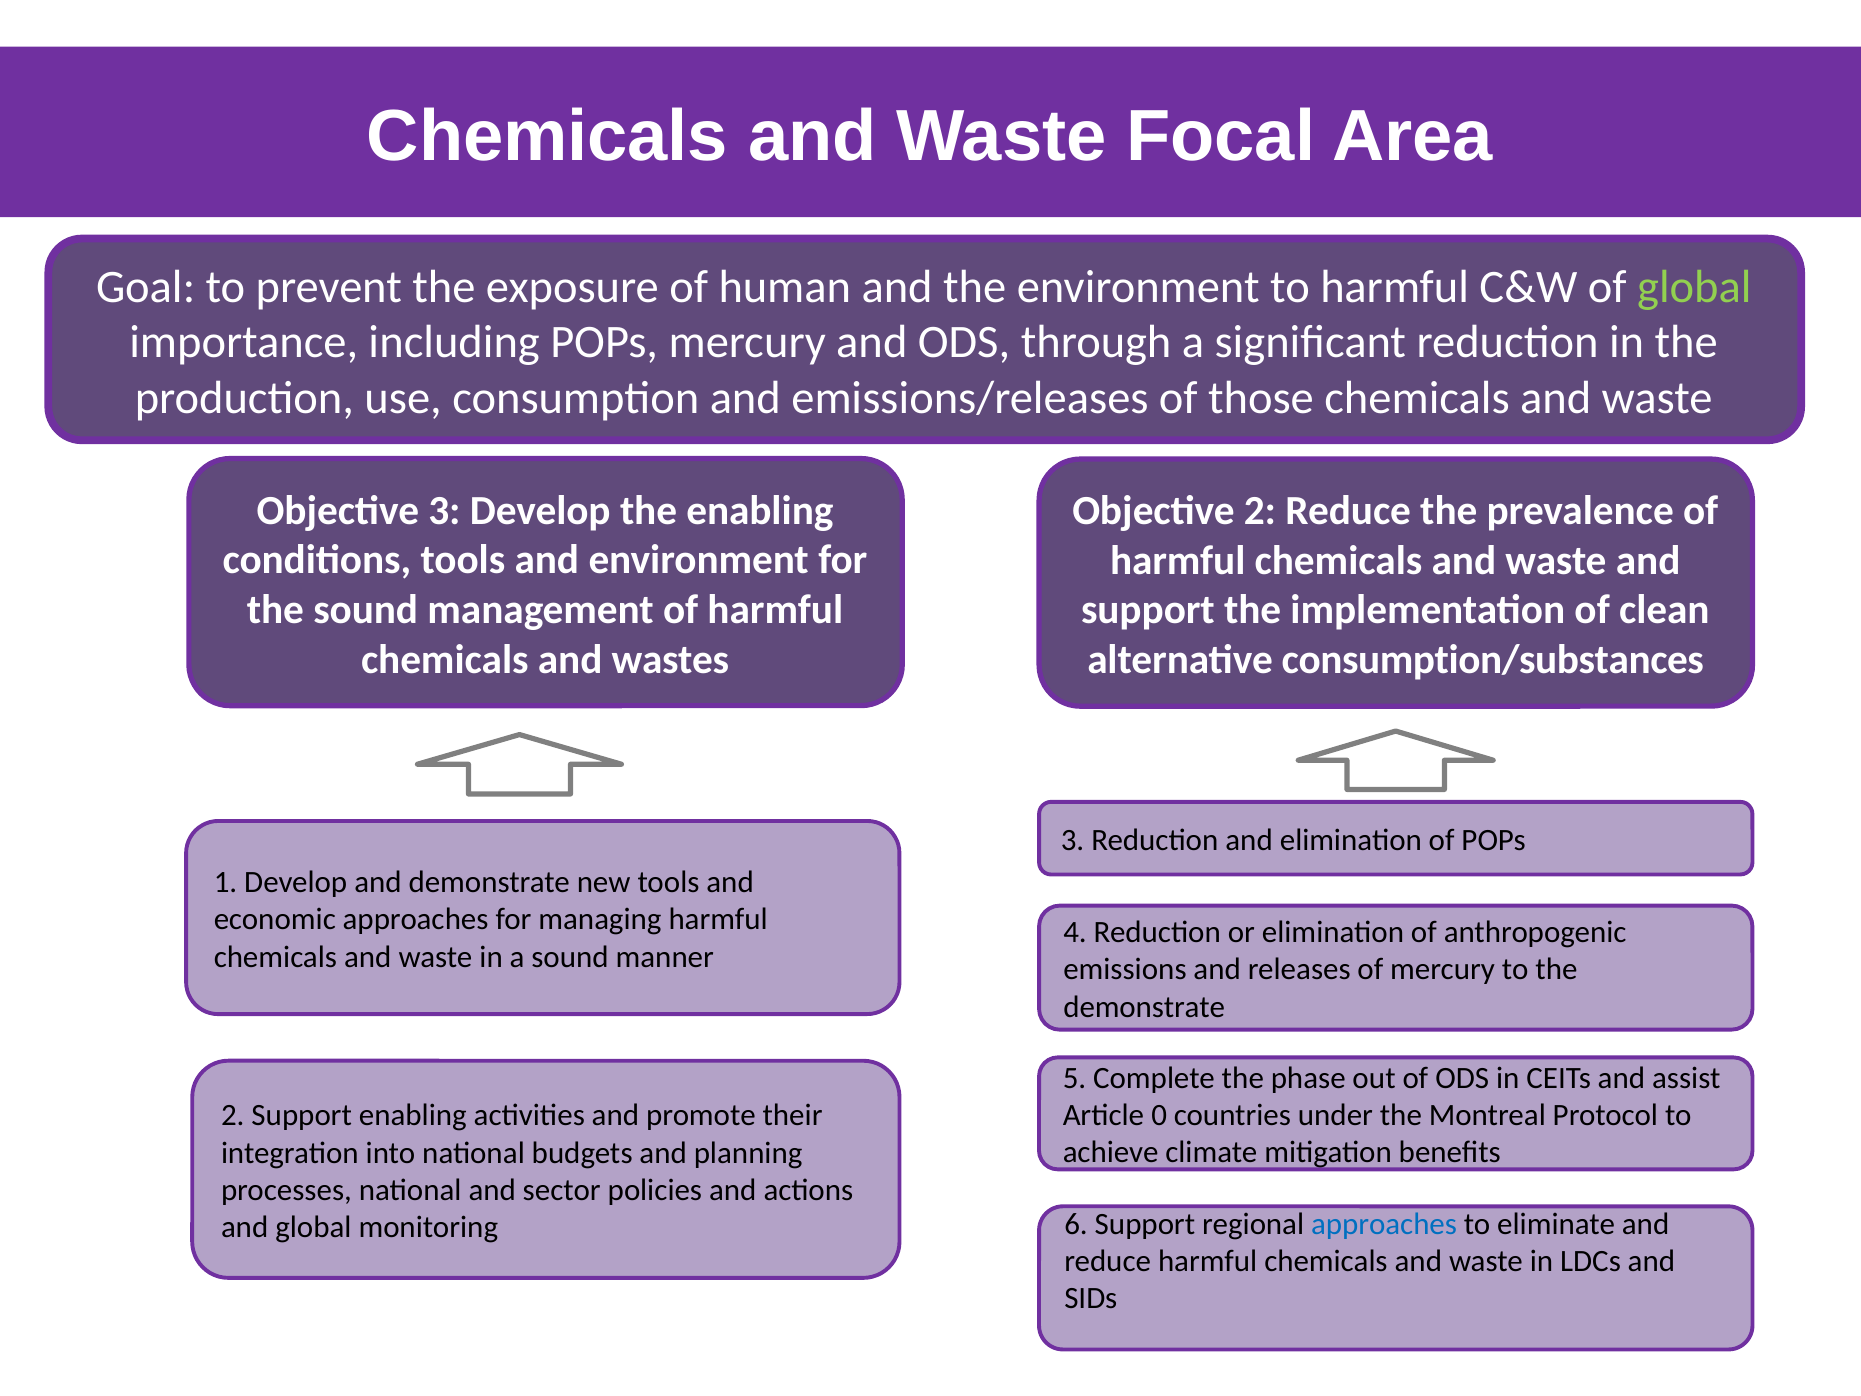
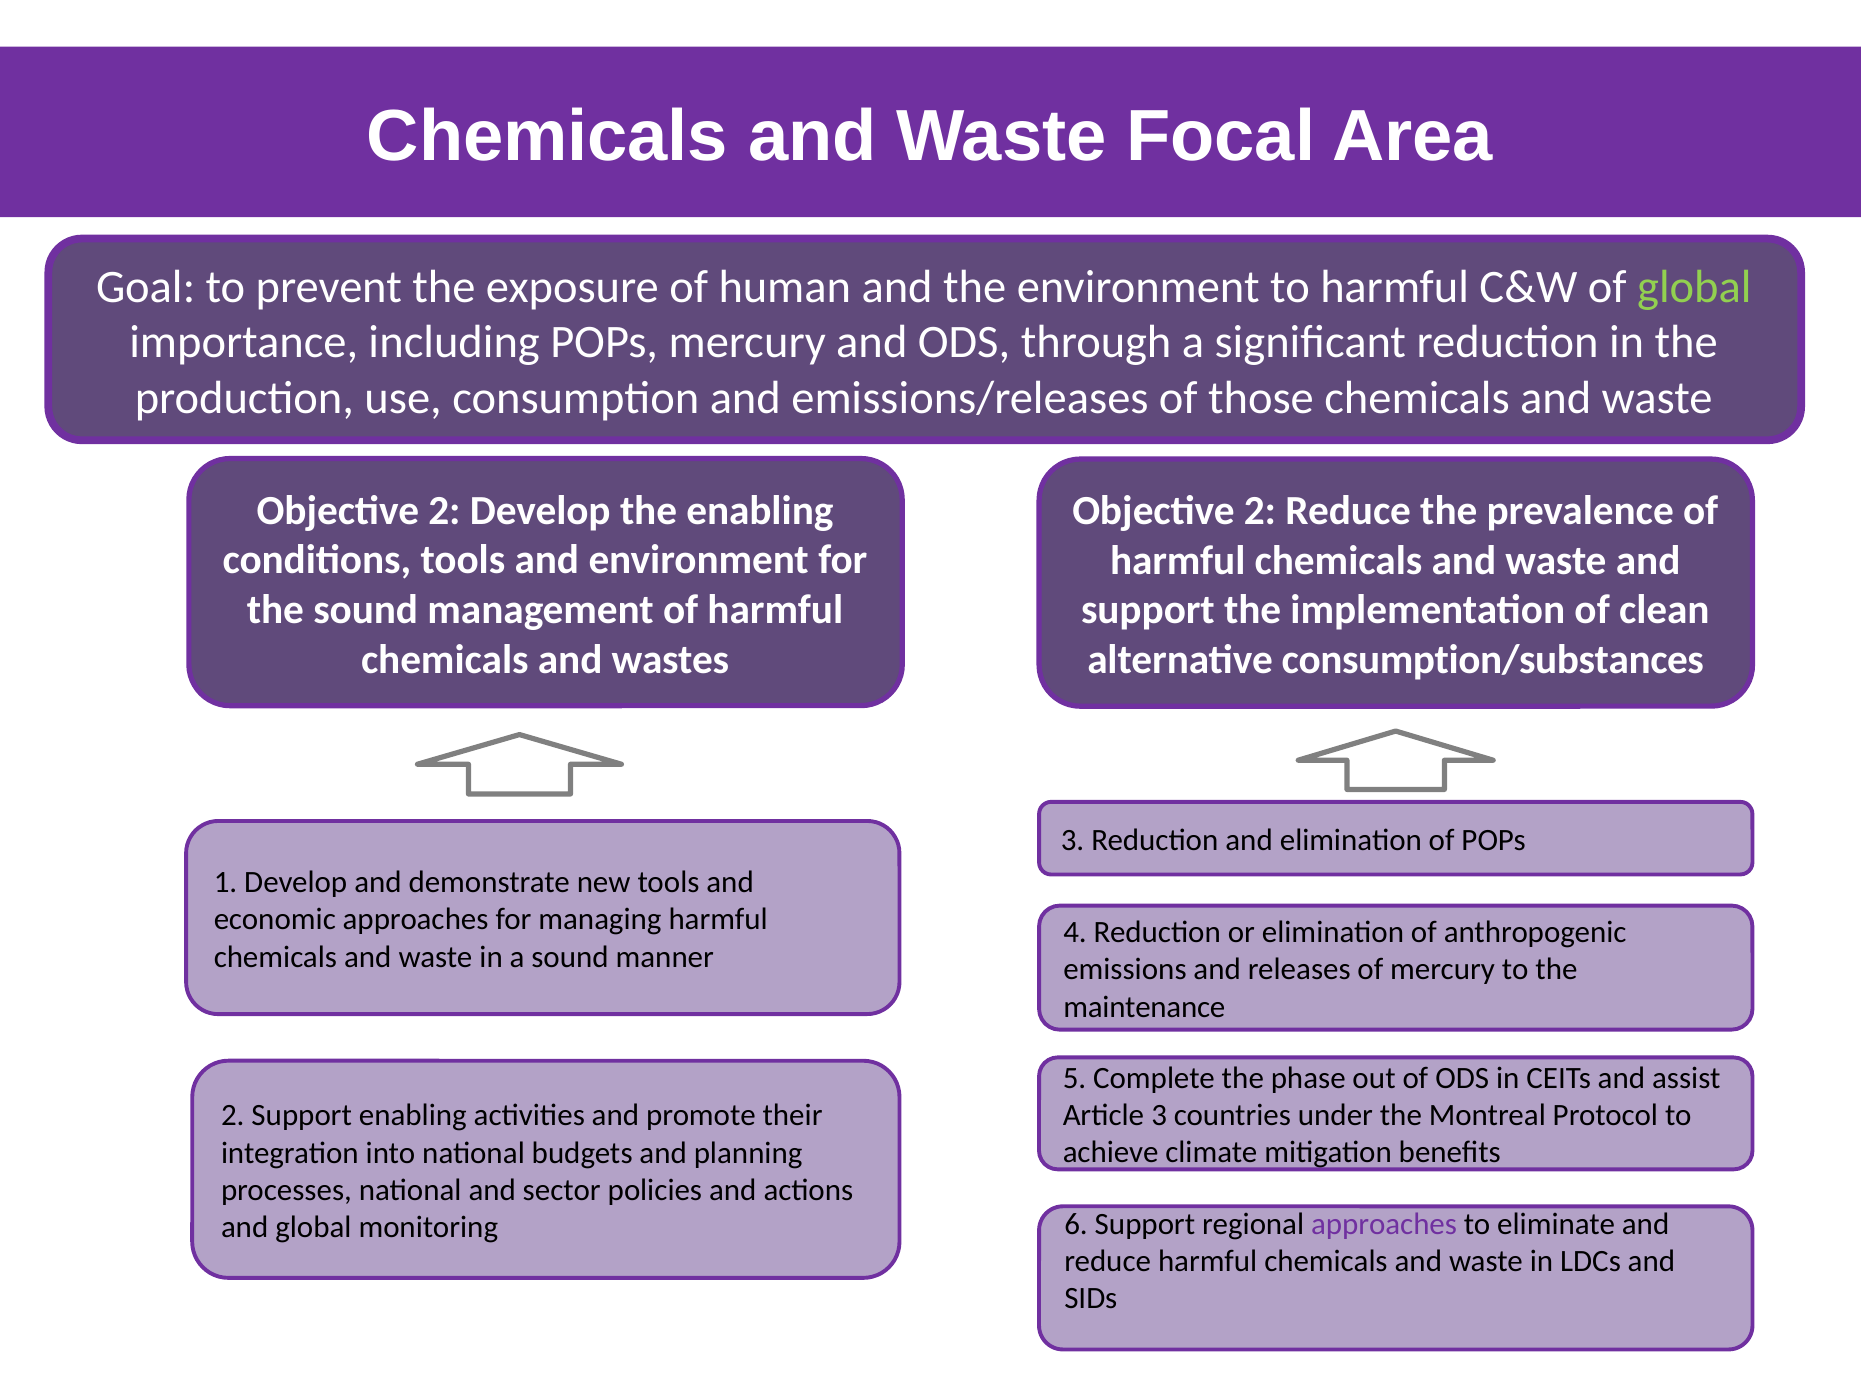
3: 3 -> 2 (444, 510)
demonstrate: demonstrate -> maintenance (1144, 1007)
Article 0: 0 -> 3 (1159, 1115)
approaches colour: blue -> purple (1384, 1224)
